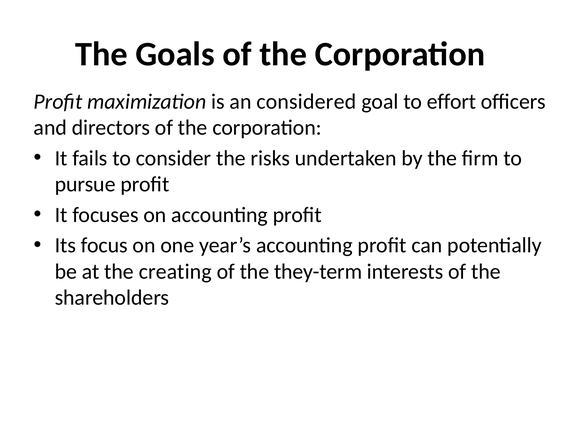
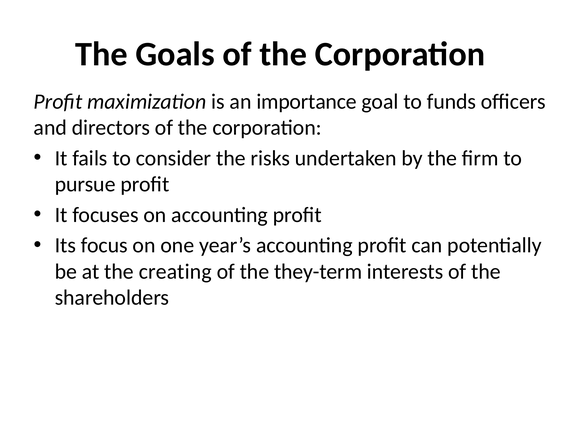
considered: considered -> importance (307, 102)
effort: effort -> funds (451, 102)
